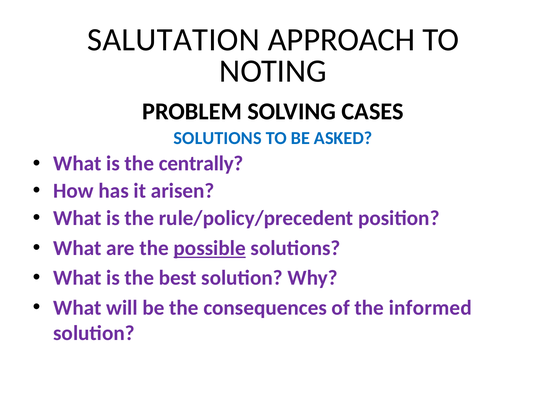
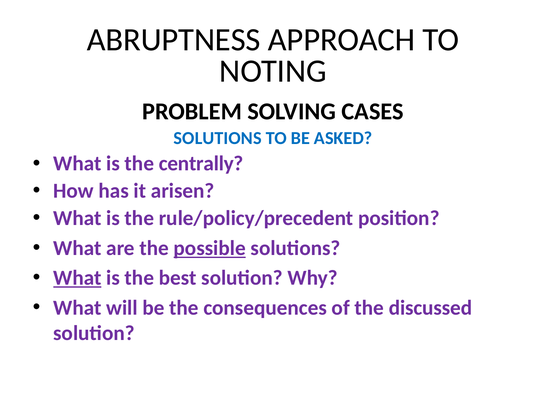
SALUTATION: SALUTATION -> ABRUPTNESS (174, 40)
What underline: none -> present (77, 278)
informed: informed -> discussed (430, 307)
